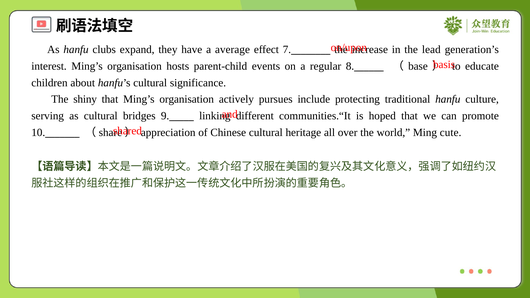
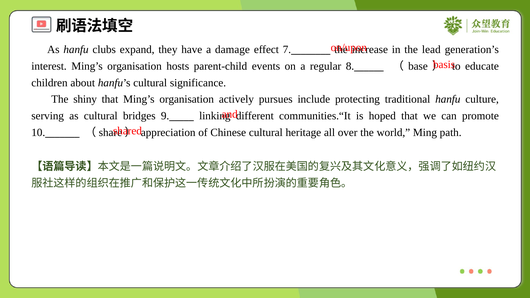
average: average -> damage (232, 50)
cute: cute -> path (451, 132)
